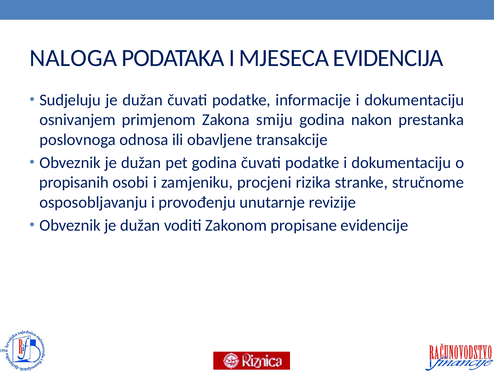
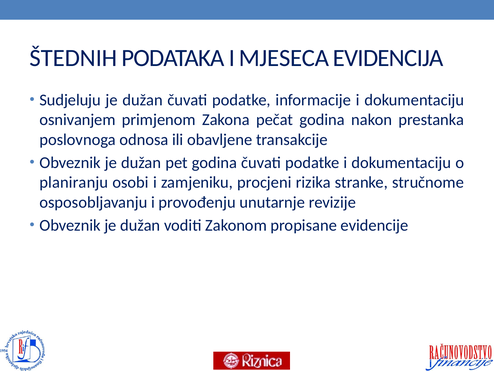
NALOGA: NALOGA -> ŠTEDNIH (73, 58)
smiju: smiju -> pečat (275, 120)
propisanih: propisanih -> planiranju (74, 182)
